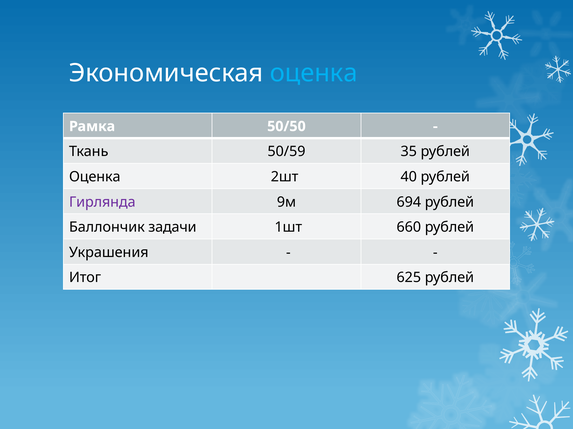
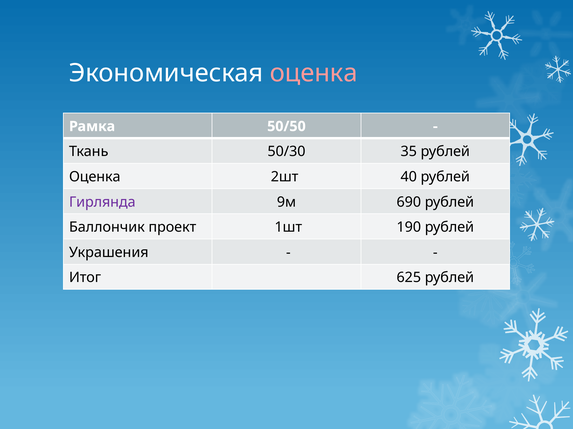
оценка colour: light blue -> pink (314, 73)
50/59: 50/59 -> 50/30 (286, 152)
694: 694 -> 690 (409, 202)
задачи: задачи -> проект (172, 228)
660: 660 -> 190 (409, 228)
